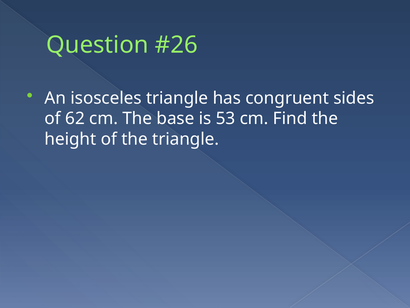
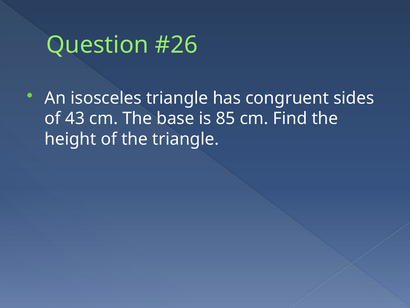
62: 62 -> 43 (75, 118)
53: 53 -> 85 (226, 118)
